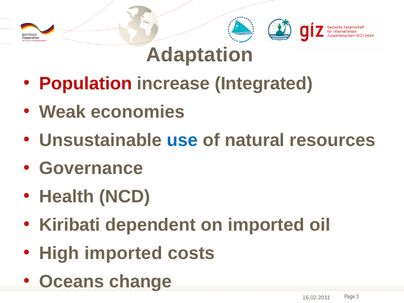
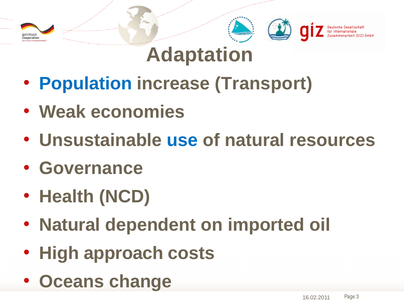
Population colour: red -> blue (86, 84)
Integrated: Integrated -> Transport (264, 84)
Kiribati: Kiribati -> Natural (70, 225)
High imported: imported -> approach (124, 253)
